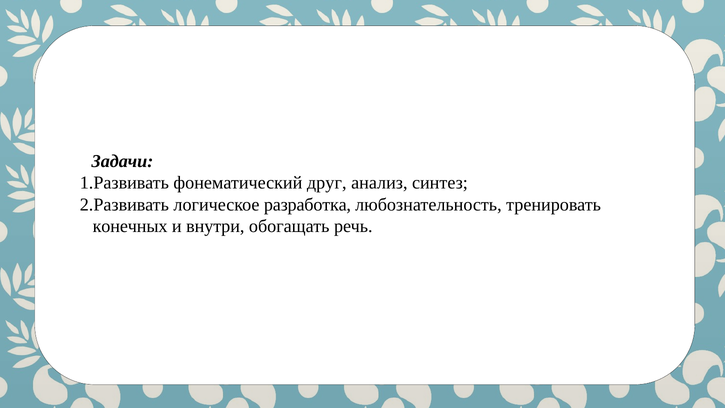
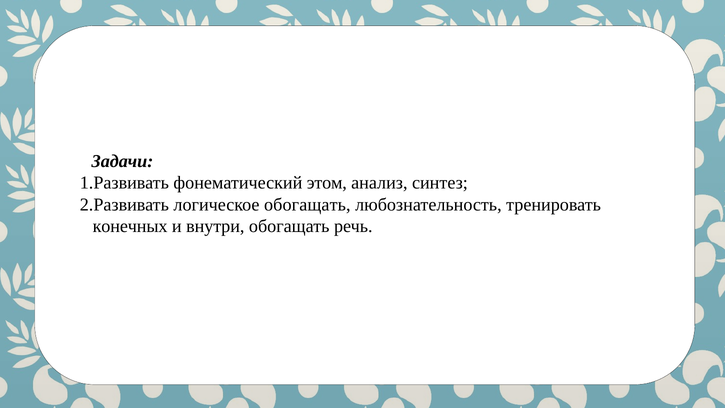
друг: друг -> этом (327, 183)
логическое разработка: разработка -> обогащать (307, 204)
